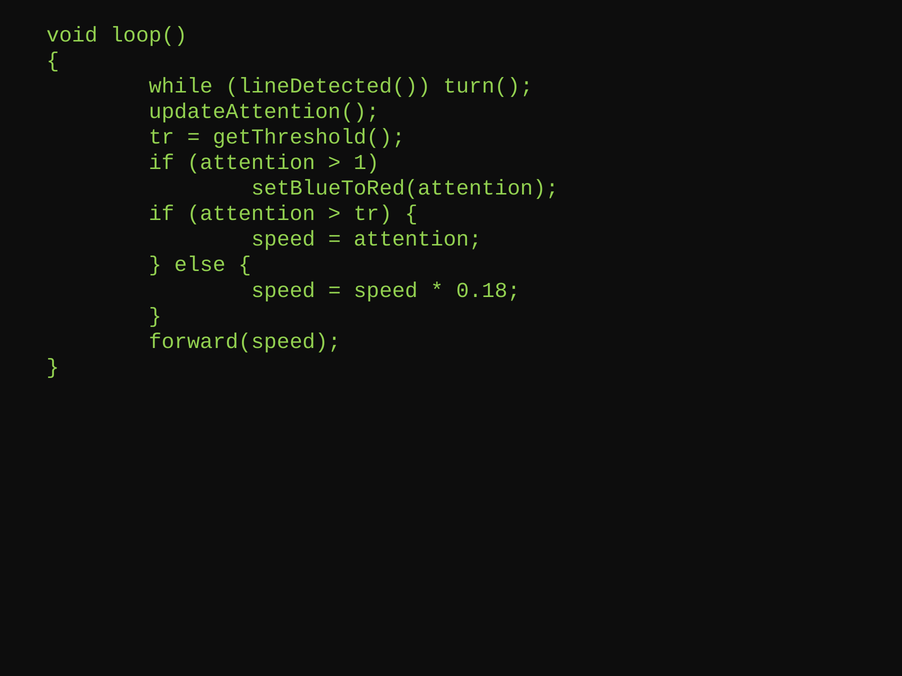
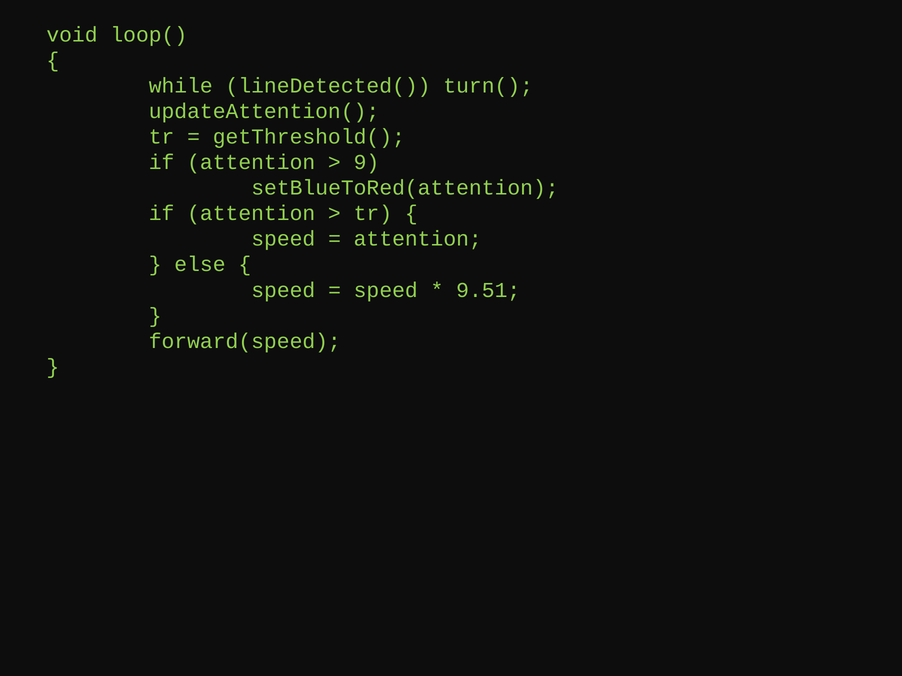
1: 1 -> 9 (366, 162)
0.18: 0.18 -> 9.51 (488, 290)
